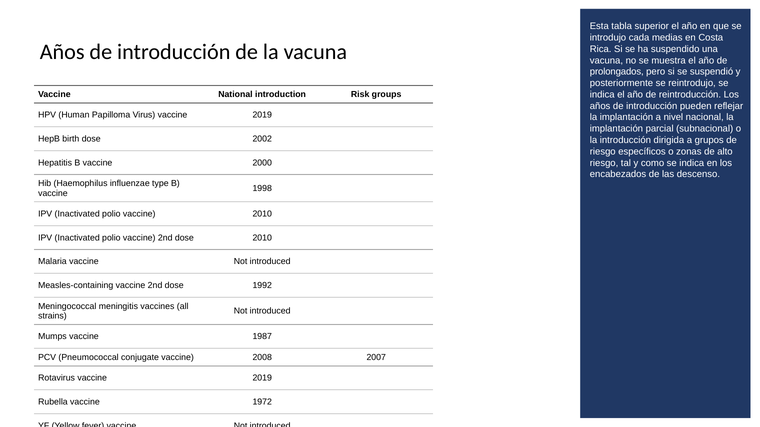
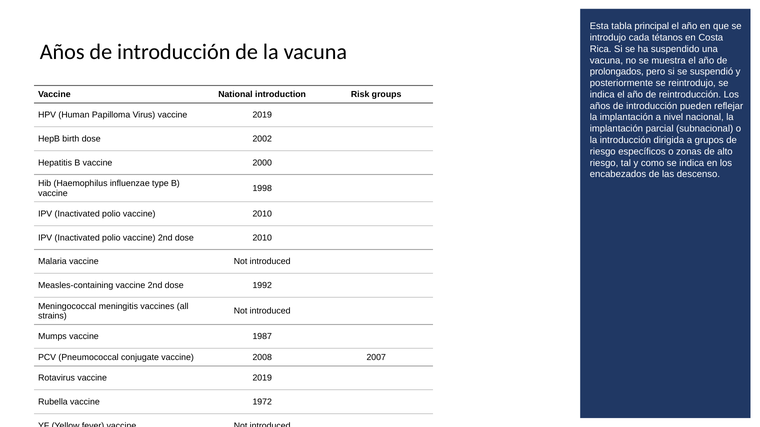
superior: superior -> principal (652, 26)
medias: medias -> tétanos (667, 38)
